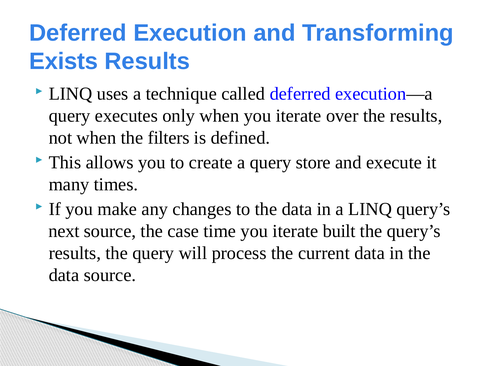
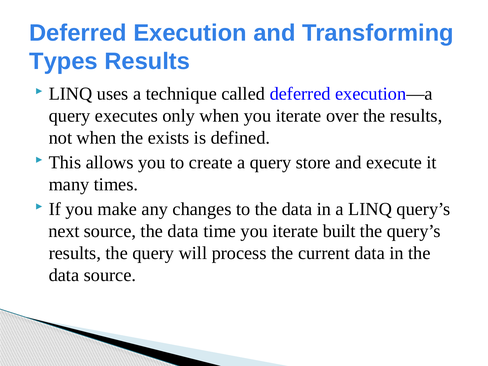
Exists: Exists -> Types (63, 61)
filters: filters -> exists (169, 138)
source the case: case -> data (183, 231)
